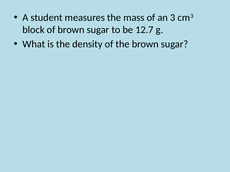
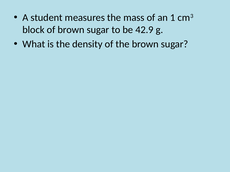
3: 3 -> 1 (173, 18)
12.7: 12.7 -> 42.9 (144, 30)
